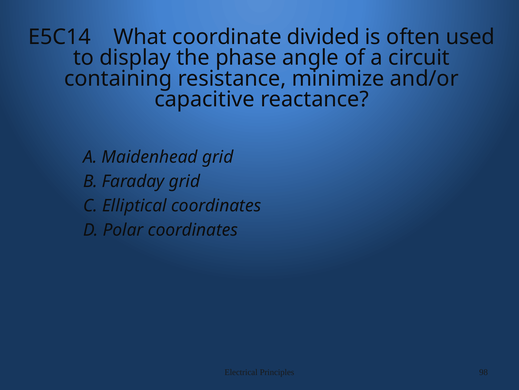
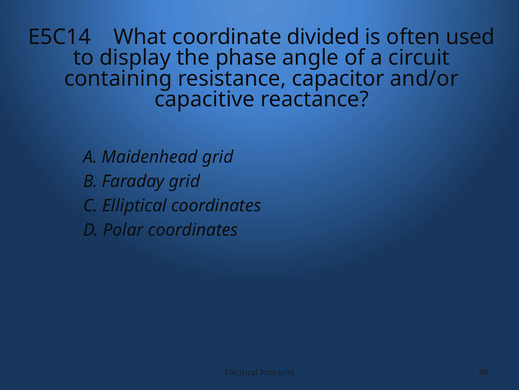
minimize: minimize -> capacitor (338, 78)
